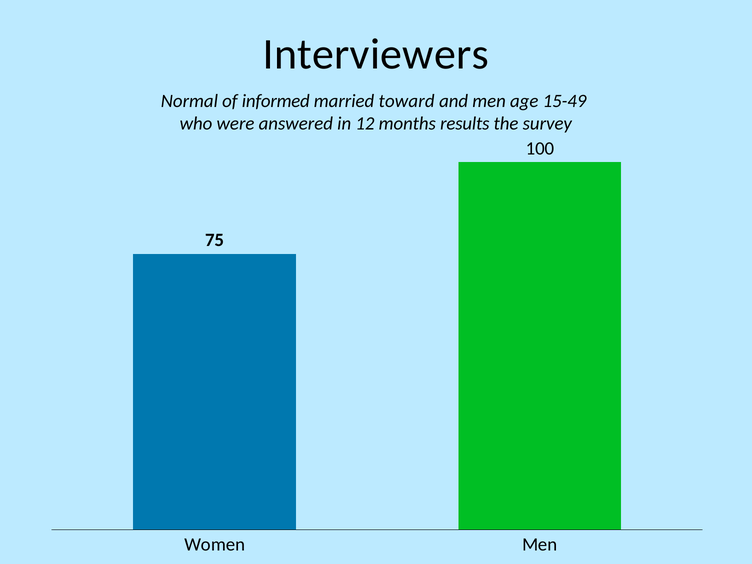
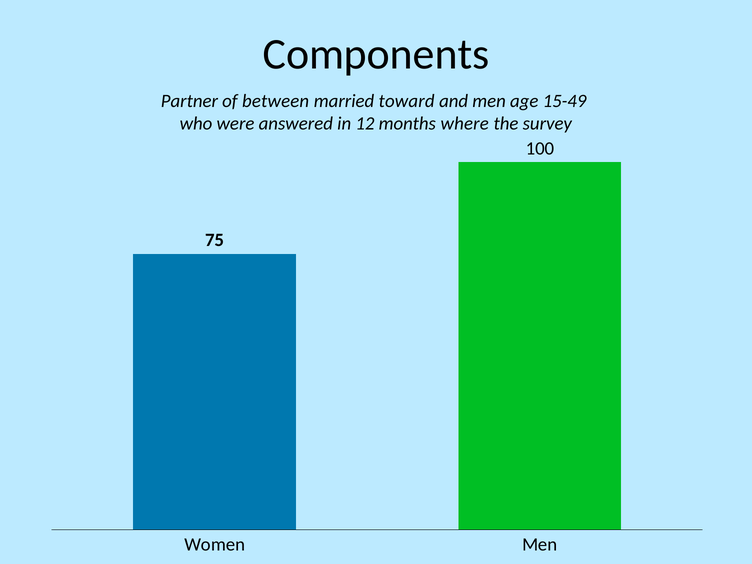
Interviewers: Interviewers -> Components (376, 54)
Normal: Normal -> Partner (189, 101)
informed: informed -> between (276, 101)
results: results -> where (465, 123)
